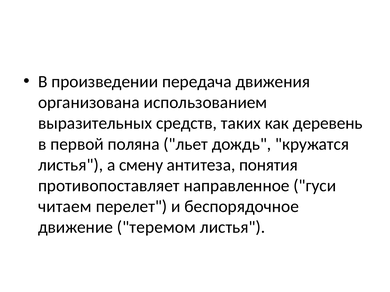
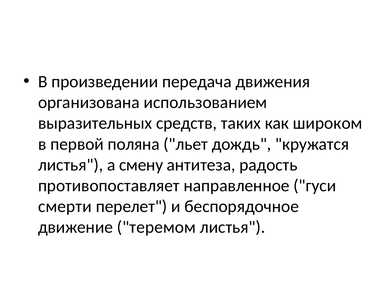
деревень: деревень -> широком (328, 123)
понятия: понятия -> радость (268, 165)
читаем: читаем -> смерти (65, 207)
